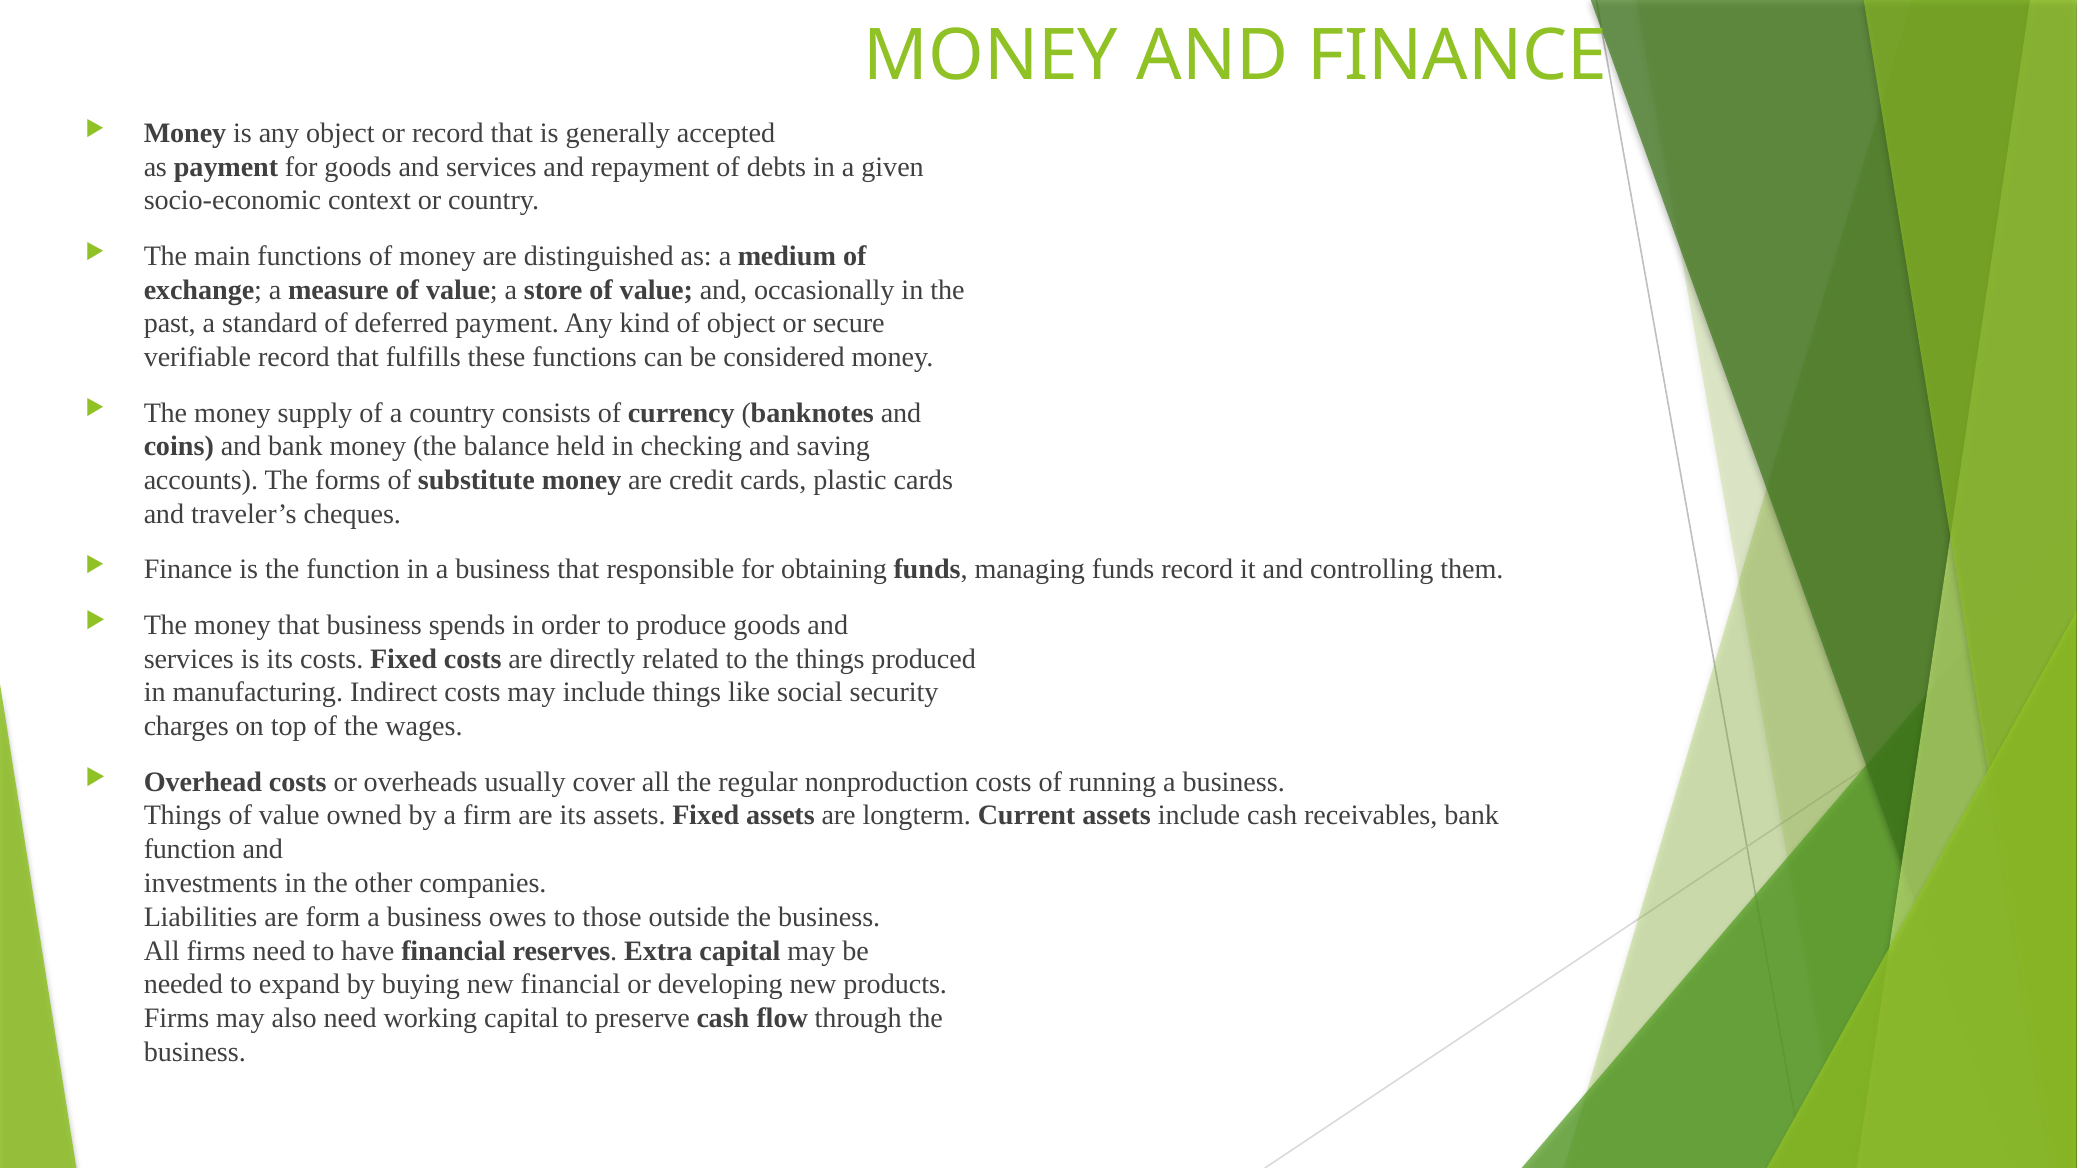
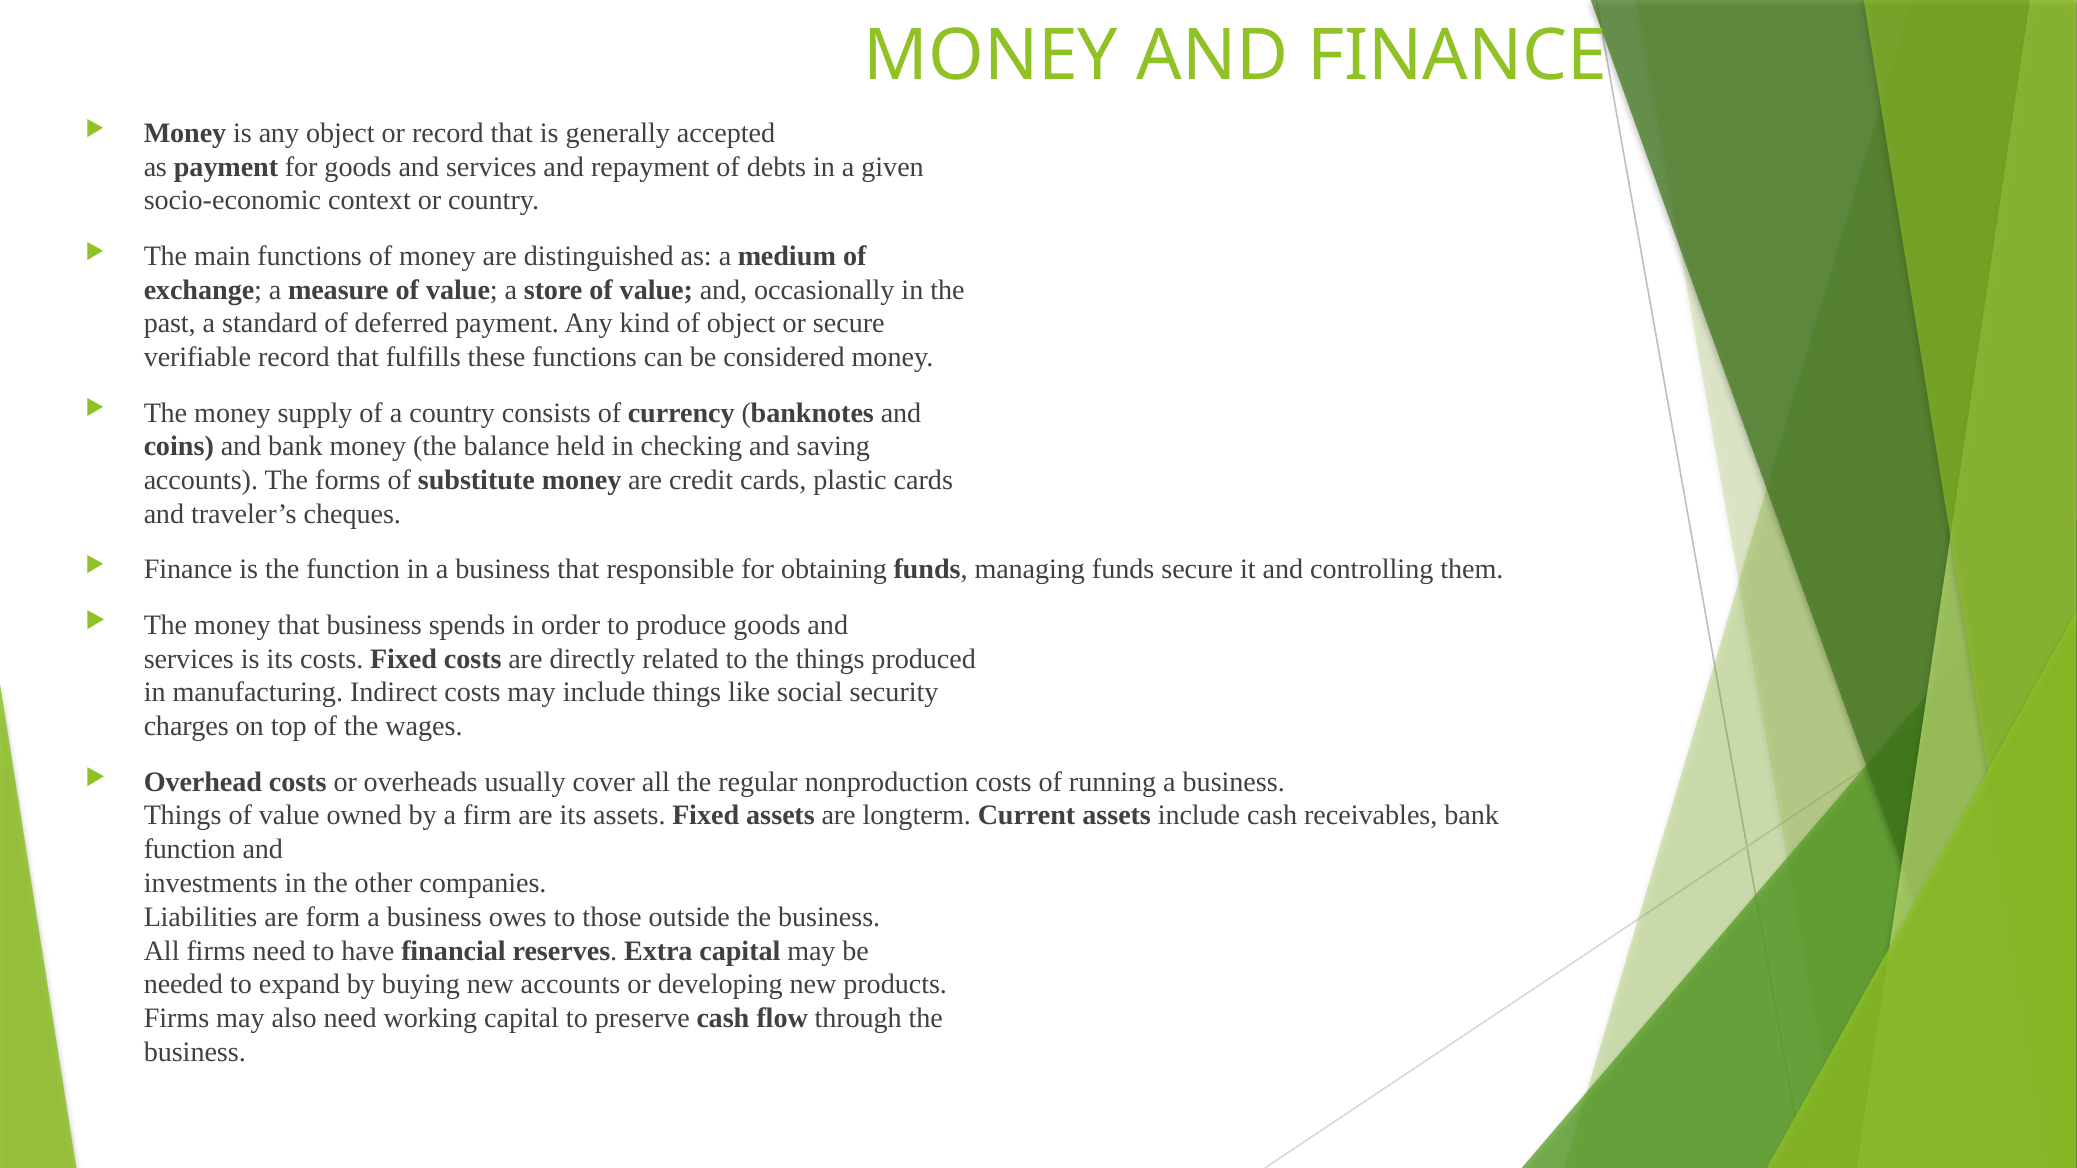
funds record: record -> secure (1197, 570)
new financial: financial -> accounts (571, 985)
